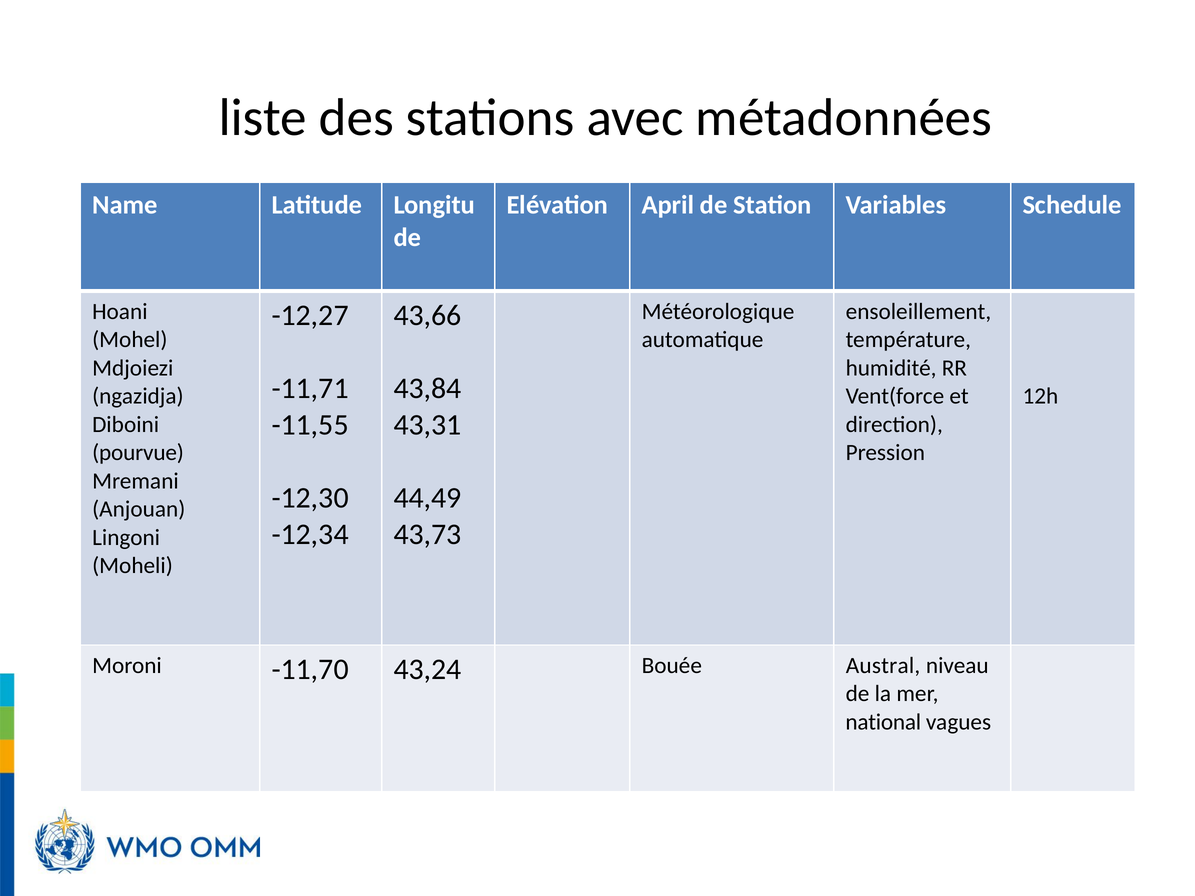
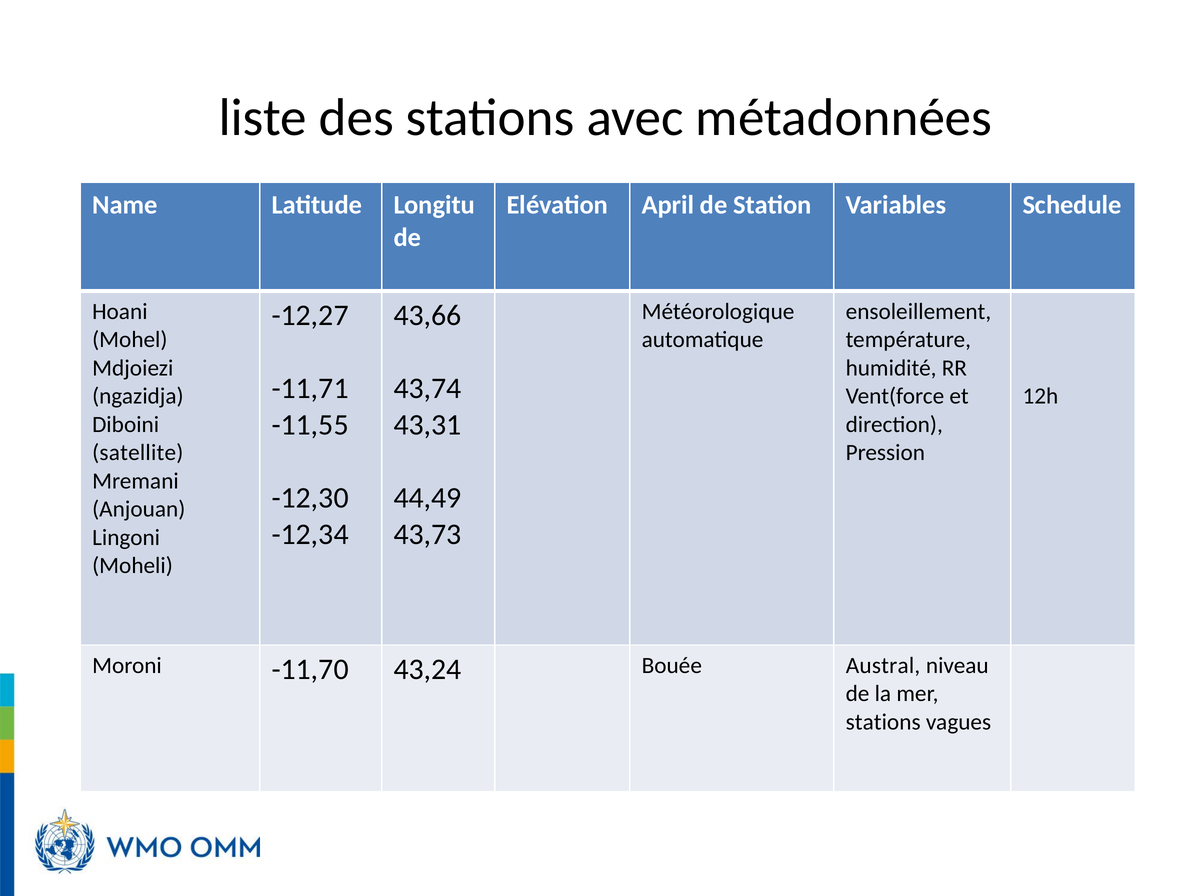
43,84: 43,84 -> 43,74 (428, 389)
pourvue: pourvue -> satellite (138, 453)
national: national -> stations (883, 722)
